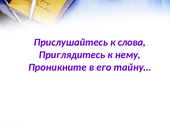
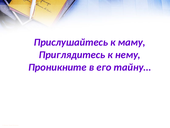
слова: слова -> маму (132, 42)
